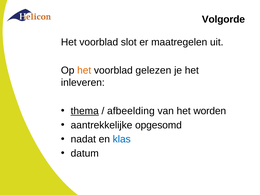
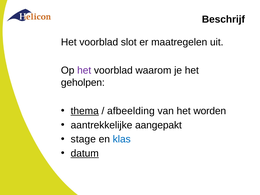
Volgorde: Volgorde -> Beschrijf (223, 19)
het colour: orange -> purple (84, 70)
gelezen: gelezen -> waarom (153, 70)
inleveren: inleveren -> geholpen (83, 83)
opgesomd: opgesomd -> aangepakt (158, 125)
nadat: nadat -> stage (83, 139)
datum underline: none -> present (85, 153)
